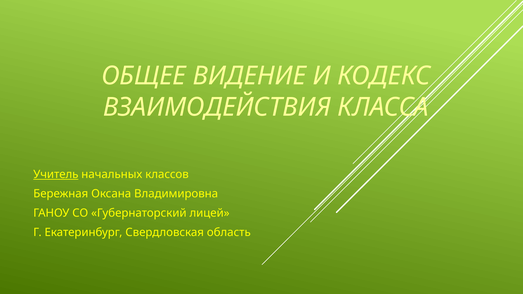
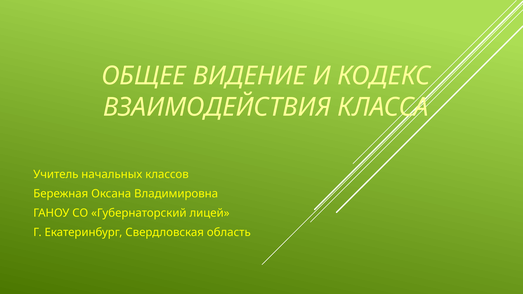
Учитель underline: present -> none (56, 175)
